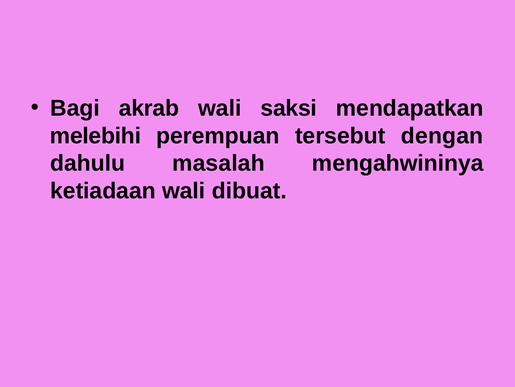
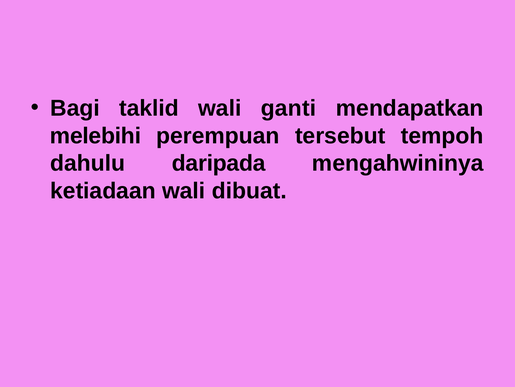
akrab: akrab -> taklid (149, 108)
saksi: saksi -> ganti (289, 108)
dengan: dengan -> tempoh (442, 136)
masalah: masalah -> daripada (219, 163)
